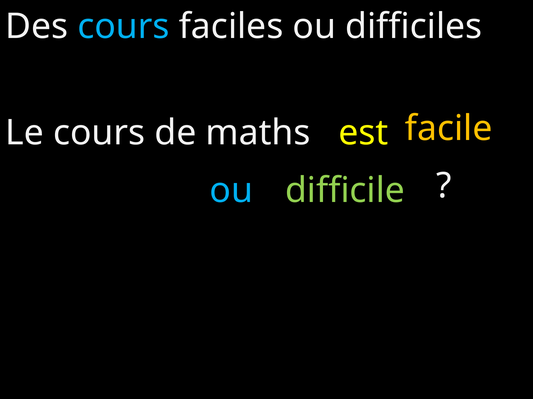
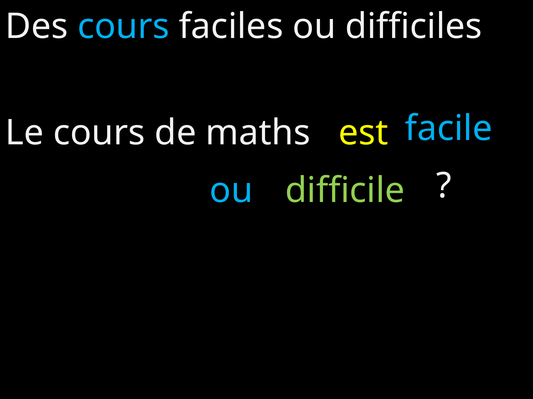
facile colour: yellow -> light blue (449, 129)
